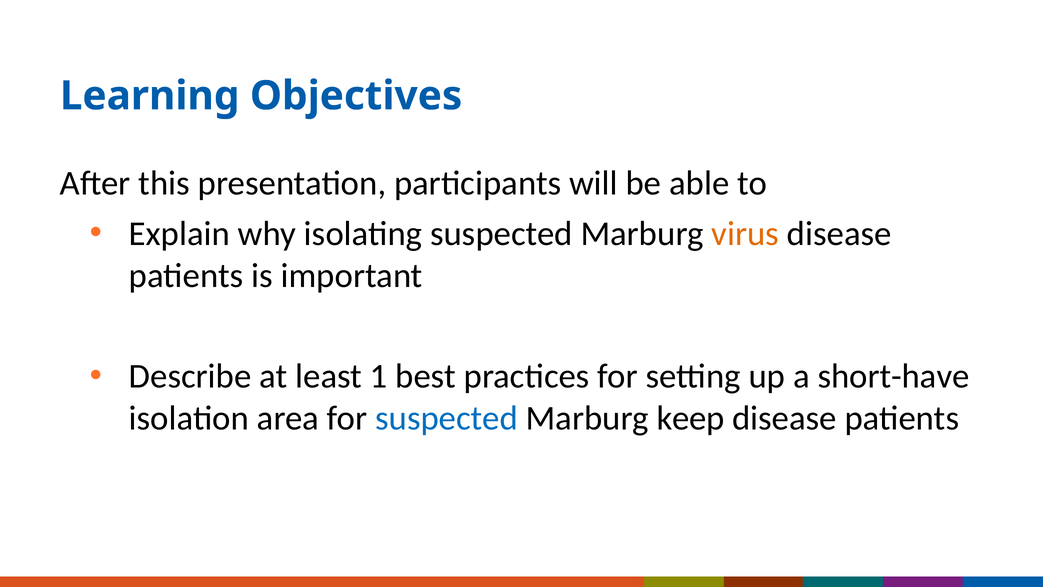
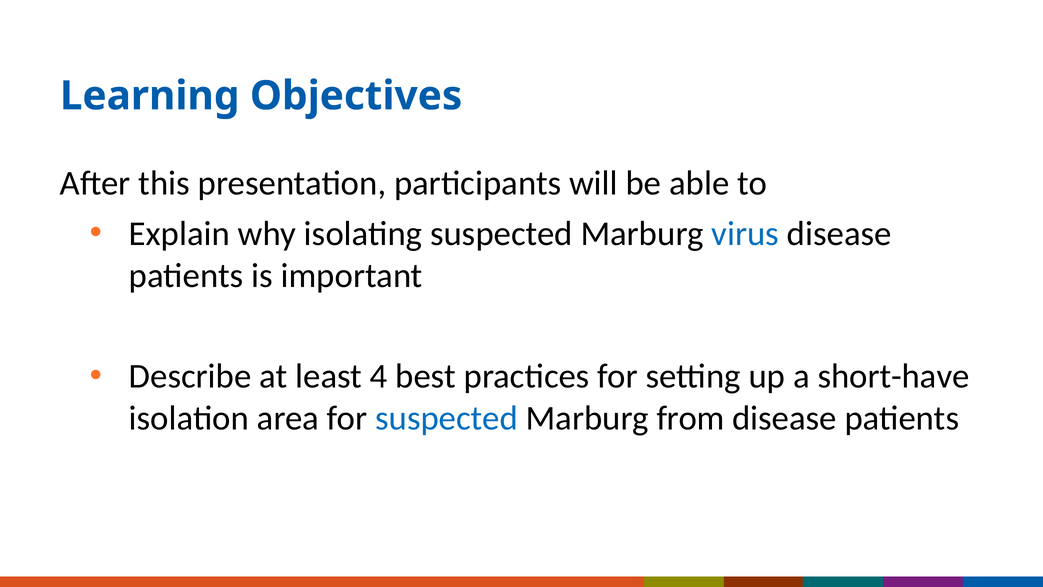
virus colour: orange -> blue (745, 234)
1: 1 -> 4 (379, 376)
keep: keep -> from (690, 418)
